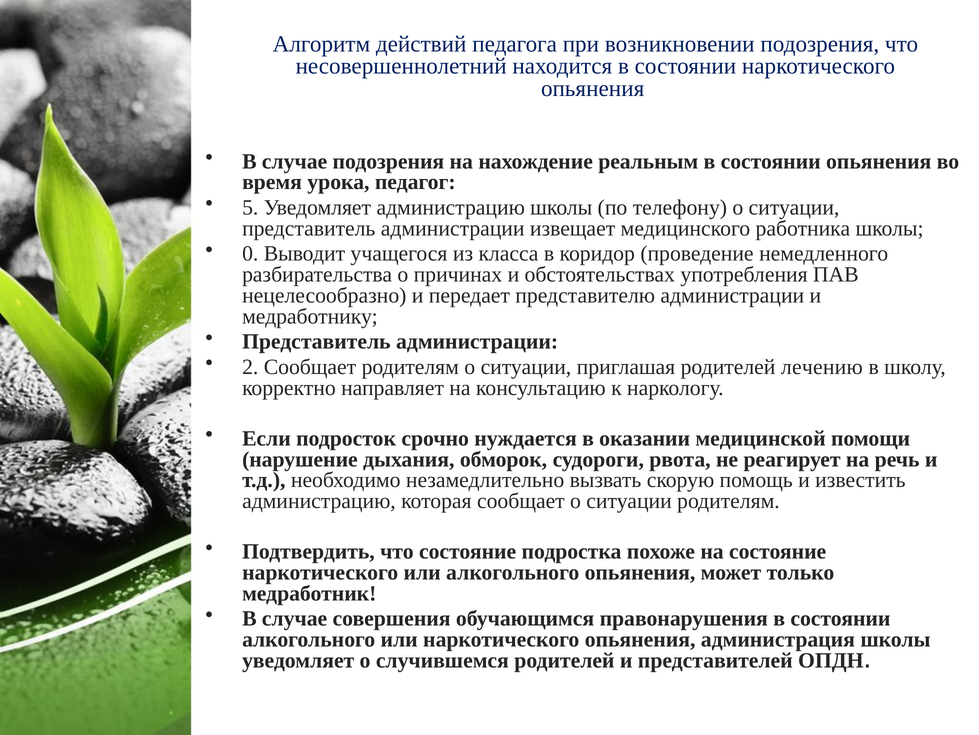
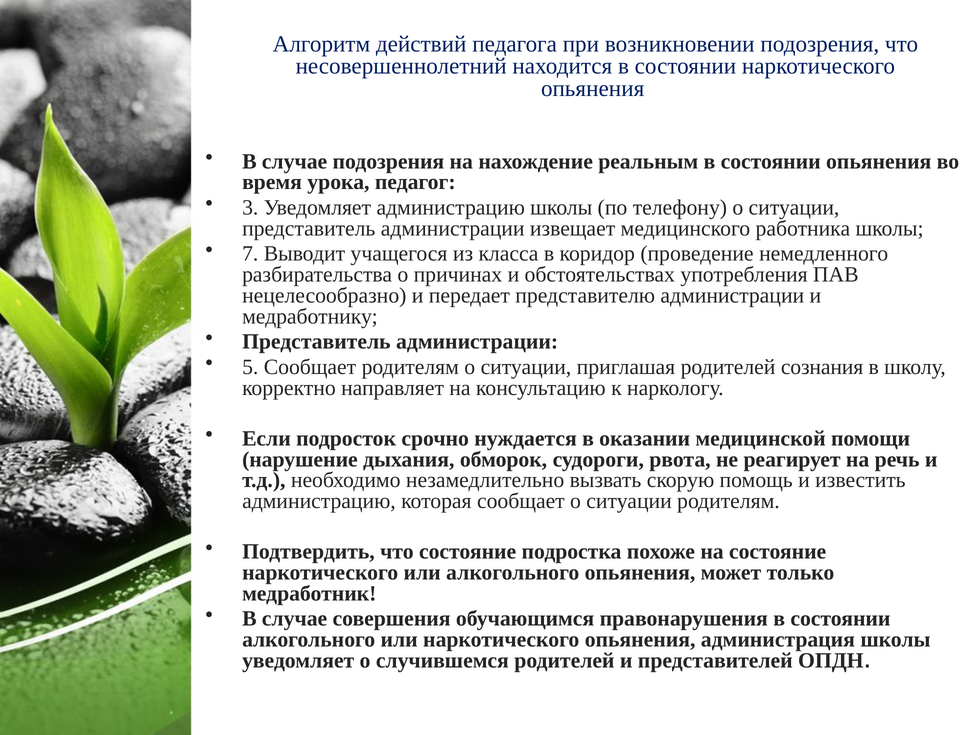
5: 5 -> 3 (250, 207)
0: 0 -> 7 (250, 253)
2: 2 -> 5 (250, 367)
лечению: лечению -> сознания (822, 367)
